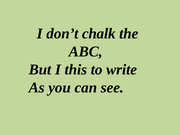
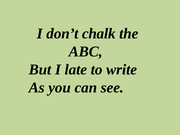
this: this -> late (76, 70)
